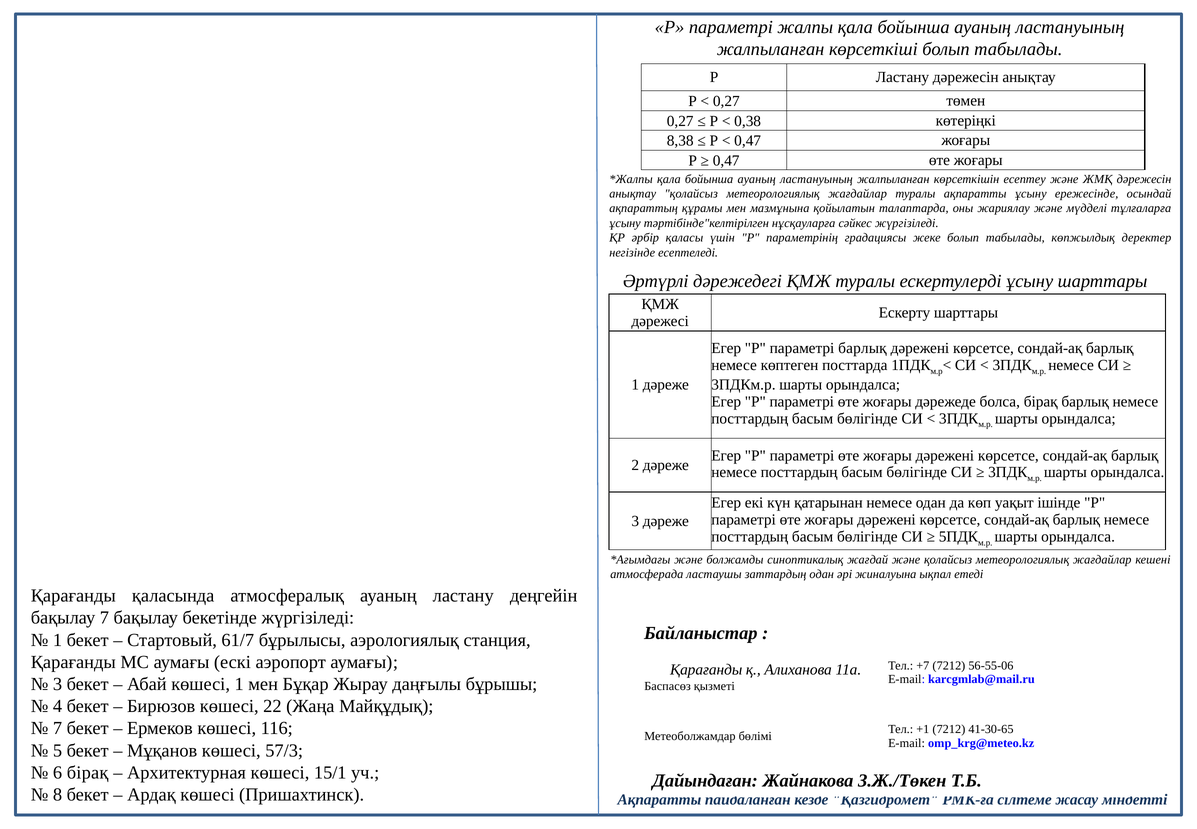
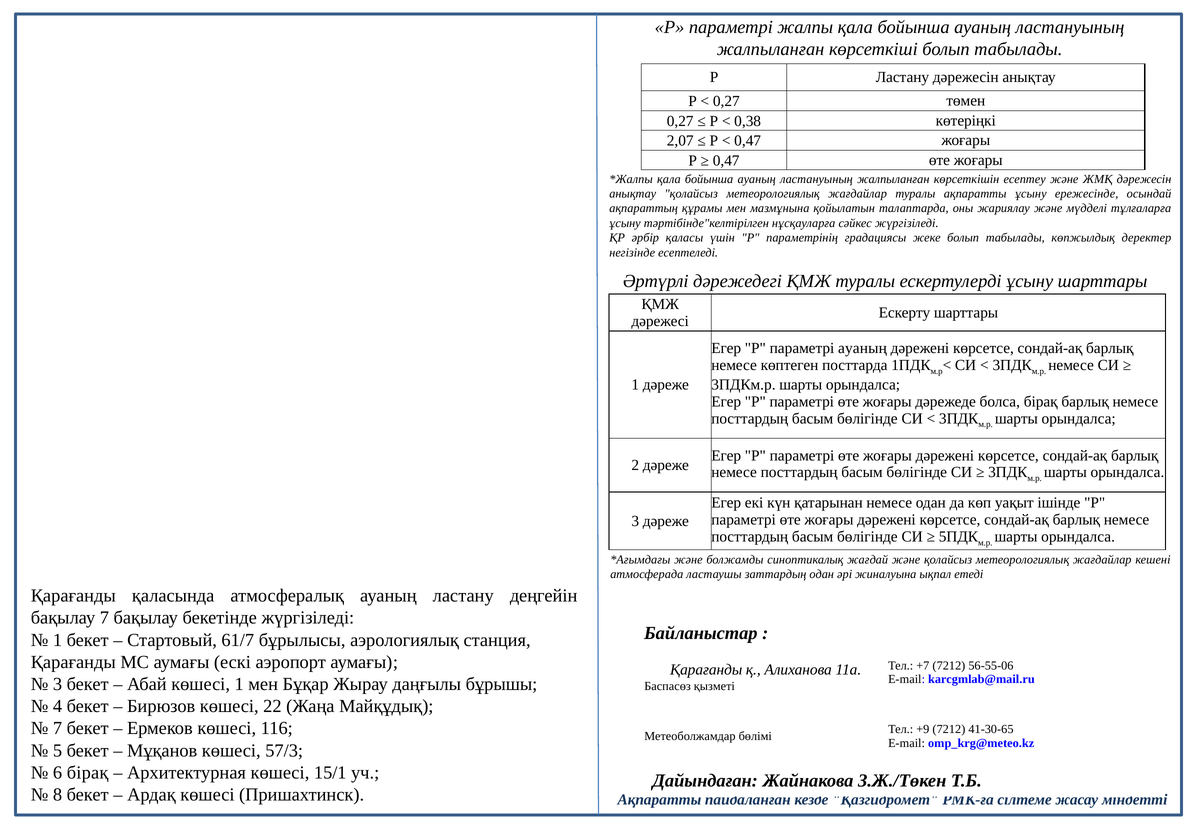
8,38: 8,38 -> 2,07 (680, 141)
параметрі барлық: барлық -> ауаның (862, 348)
+1: +1 -> +9 (923, 729)
